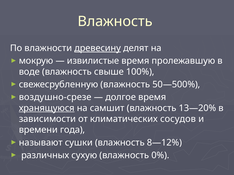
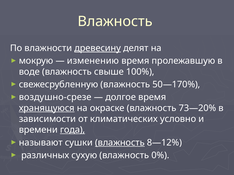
извилистые: извилистые -> изменению (93, 61)
50—500%: 50—500% -> 50—170% (176, 85)
самшит: самшит -> окраске (107, 108)
13—20%: 13—20% -> 73—20% (197, 108)
сосудов: сосудов -> условно (178, 119)
года underline: none -> present (73, 130)
влажность underline: none -> present (120, 143)
